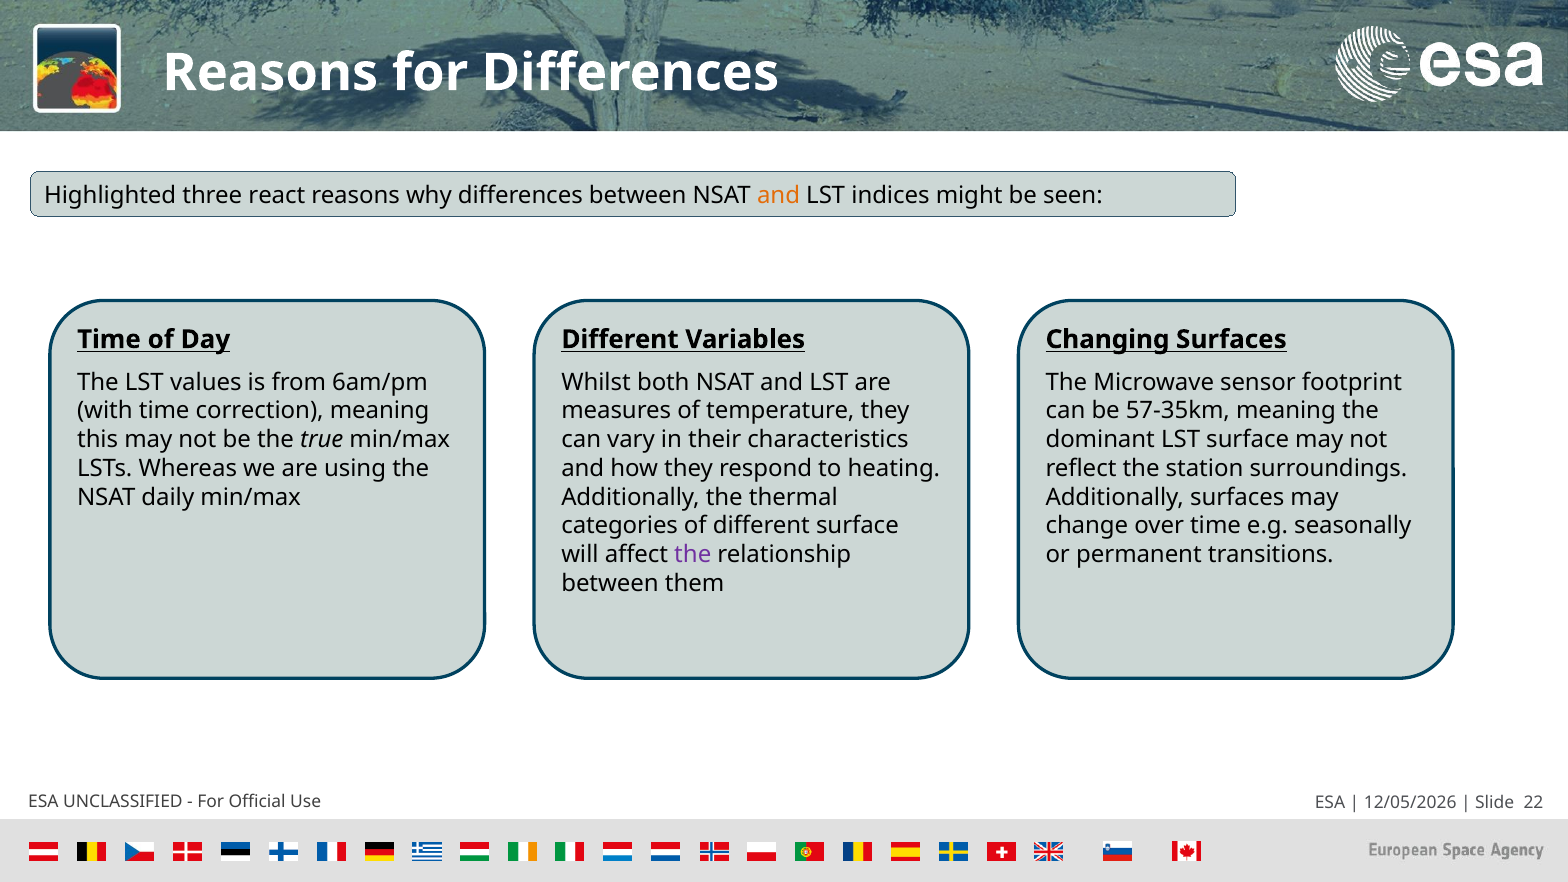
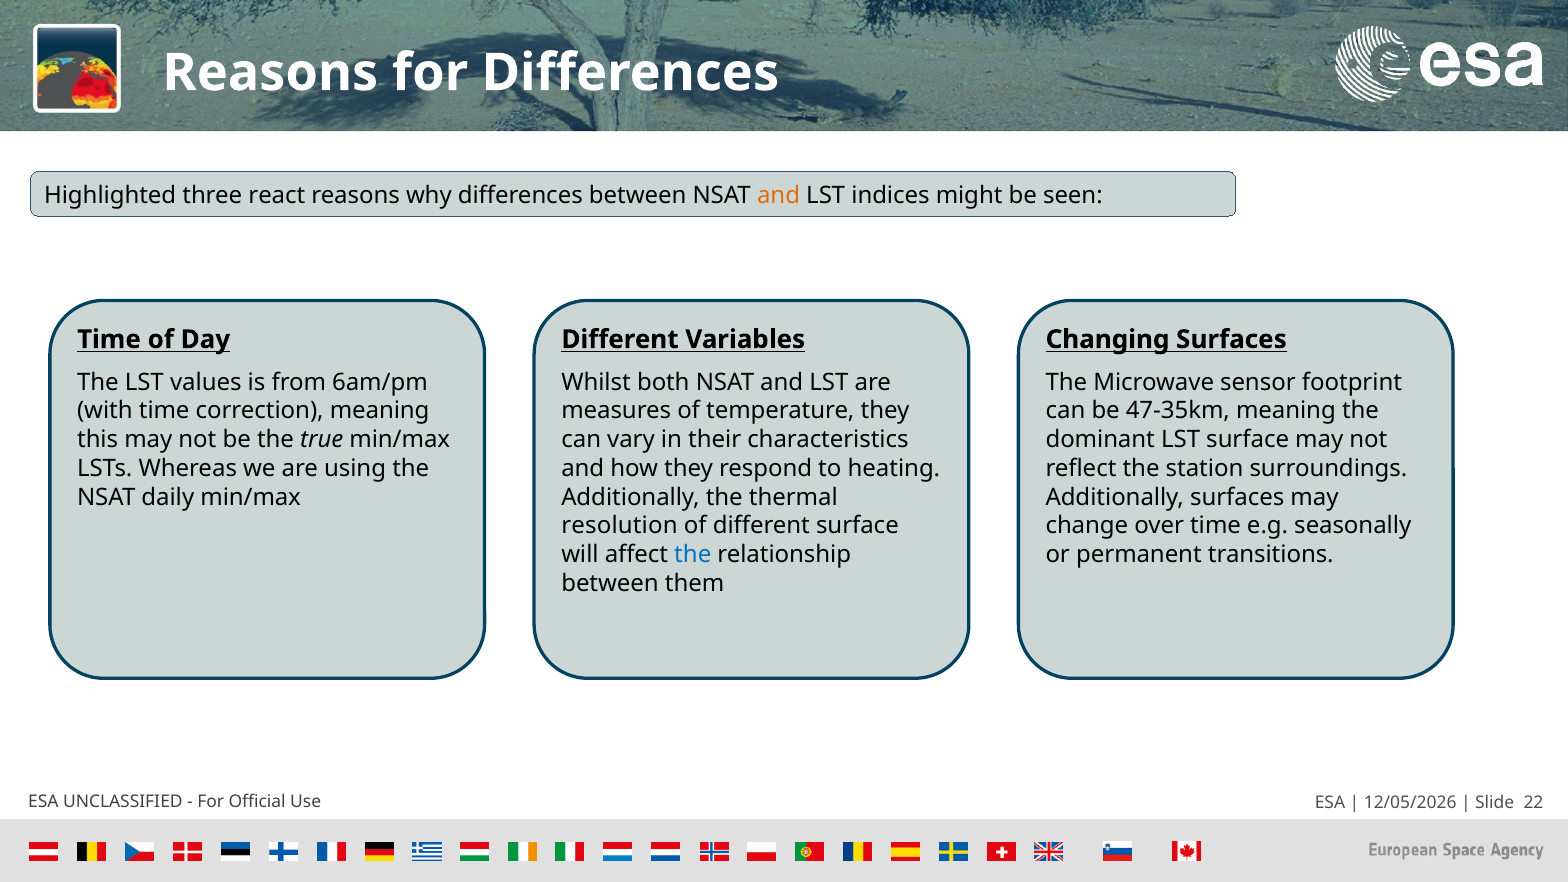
57-35km: 57-35km -> 47-35km (1178, 411)
categories: categories -> resolution (620, 526)
the colour: purple -> blue (693, 555)
